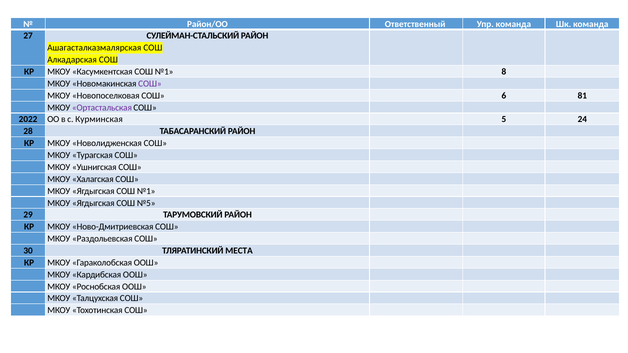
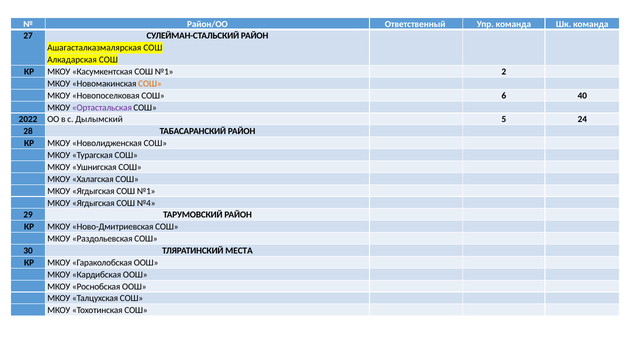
8: 8 -> 2 (504, 72)
СОШ colour: purple -> orange (150, 84)
81: 81 -> 40 (582, 96)
Курминская: Курминская -> Дылымский (99, 120)
№5: №5 -> №4 (146, 203)
